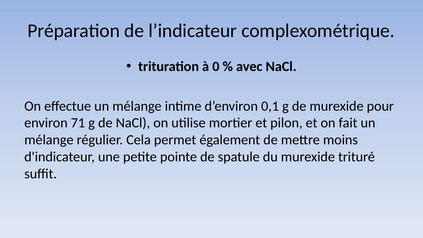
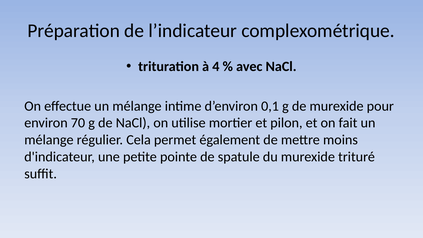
0: 0 -> 4 (216, 67)
71: 71 -> 70 (78, 123)
